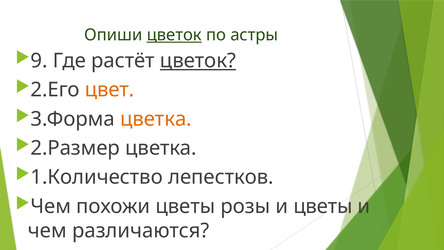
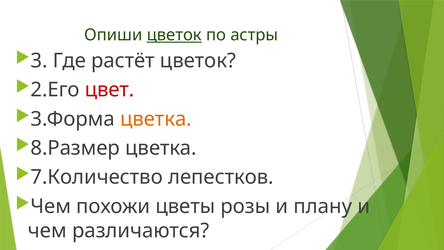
9: 9 -> 3 (39, 61)
цветок underline: present -> none (198, 61)
цвет colour: orange -> red (110, 90)
2.Размер: 2.Размер -> 8.Размер (75, 148)
1.Количество: 1.Количество -> 7.Количество (97, 177)
и цветы: цветы -> плану (323, 206)
